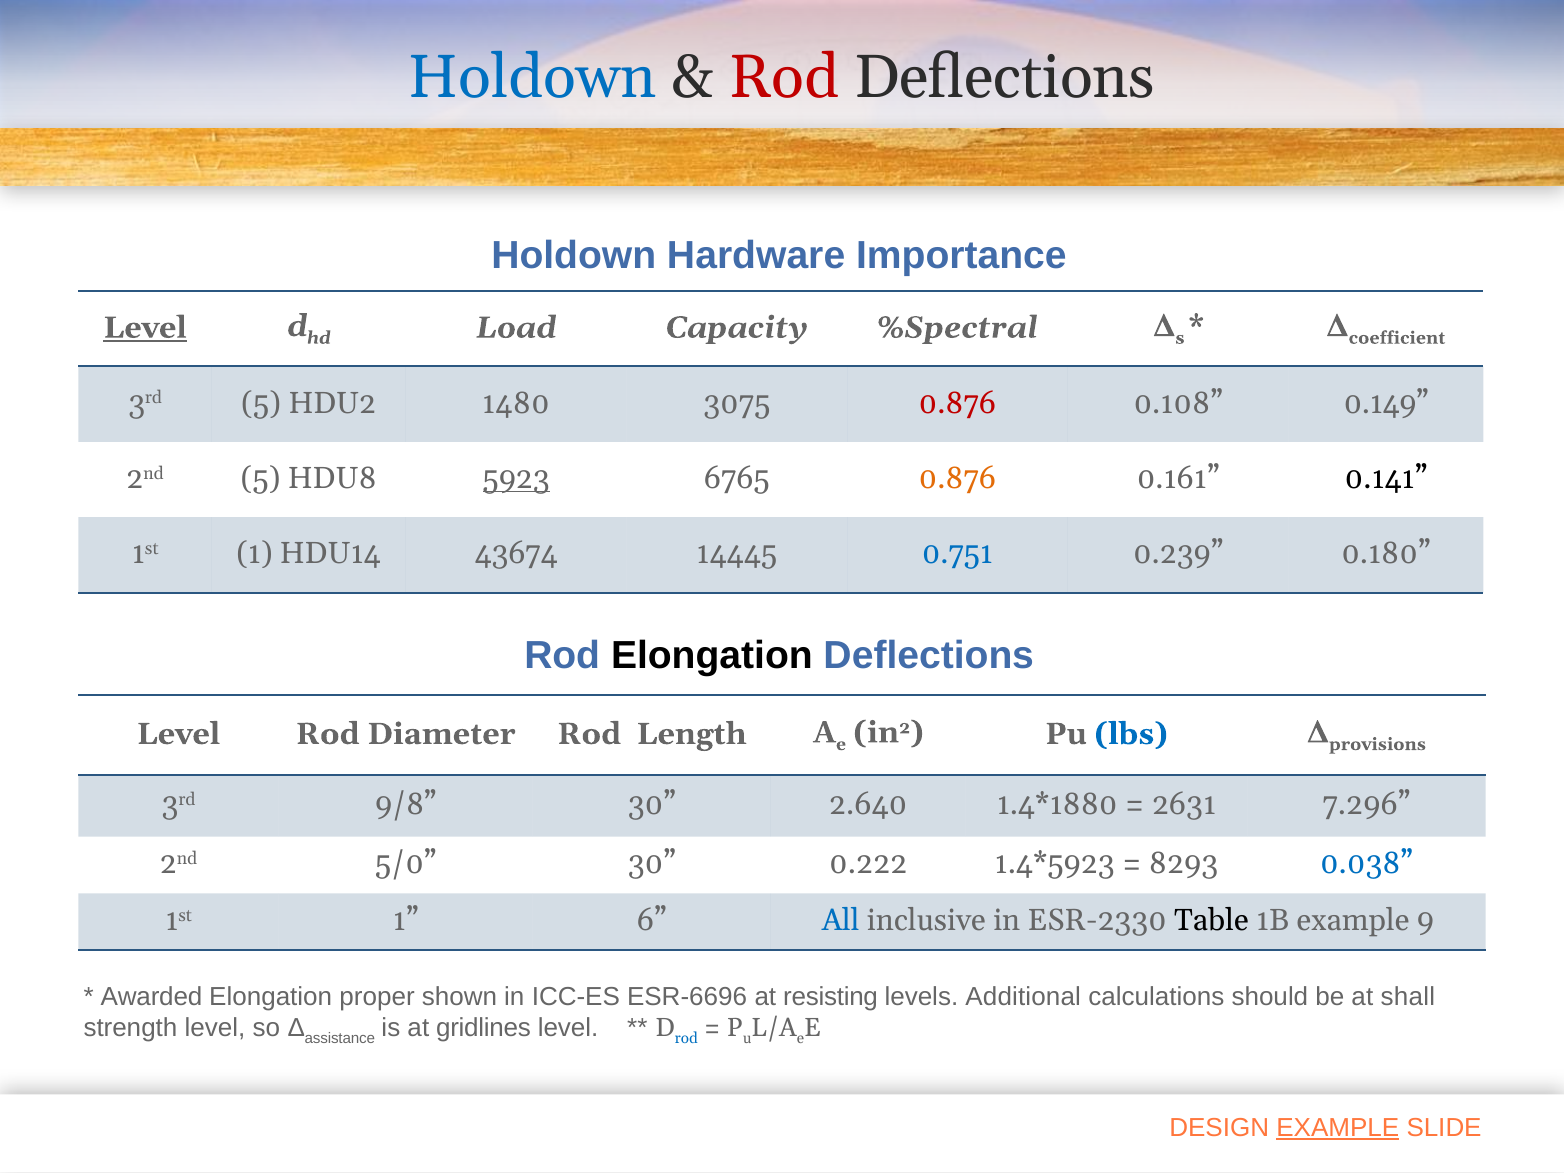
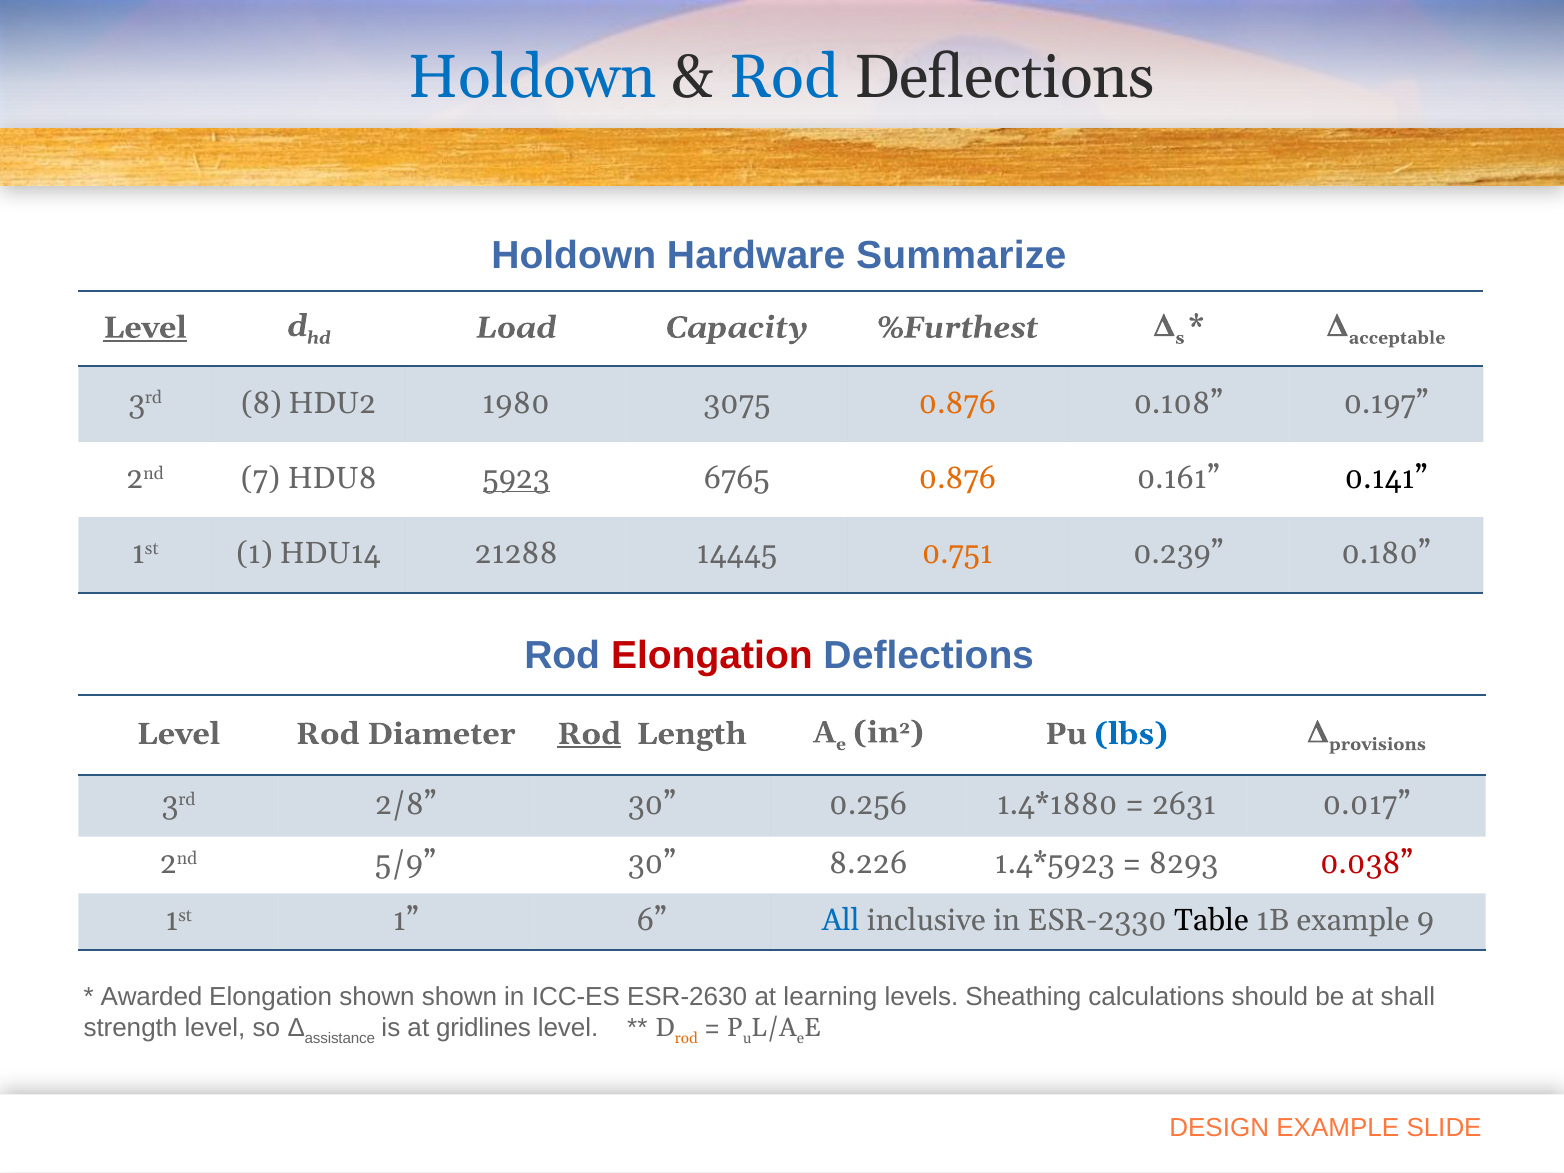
Rod colour: red -> blue (784, 78)
Importance: Importance -> Summarize (961, 255)
%Spectral: %Spectral -> %Furthest (958, 328)
coefficient: coefficient -> acceptable (1397, 338)
3rd 5: 5 -> 8 (261, 403)
1480: 1480 -> 1980 (516, 403)
0.876 colour: red -> orange (957, 403)
0.149: 0.149 -> 0.197 (1386, 403)
2nd 5: 5 -> 7 (261, 478)
43674: 43674 -> 21288 (516, 554)
0.751 colour: blue -> orange (957, 554)
Elongation colour: black -> red (712, 656)
Rod underline: none -> present (589, 734)
9/8: 9/8 -> 2/8 (406, 805)
2.640: 2.640 -> 0.256 (868, 805)
7.296: 7.296 -> 0.017 (1366, 805)
5/0: 5/0 -> 5/9 (406, 864)
0.222: 0.222 -> 8.226 (868, 864)
0.038 colour: blue -> red (1366, 864)
Elongation proper: proper -> shown (377, 997)
ESR-6696: ESR-6696 -> ESR-2630 (687, 997)
resisting: resisting -> learning (830, 997)
Additional: Additional -> Sheathing (1023, 997)
rod colour: blue -> orange (686, 1038)
EXAMPLE underline: present -> none (1338, 1128)
